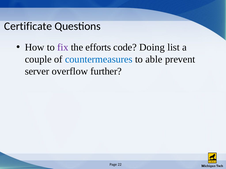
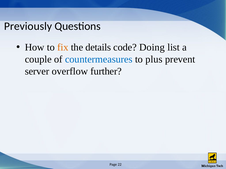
Certificate: Certificate -> Previously (28, 26)
fix colour: purple -> orange (63, 47)
efforts: efforts -> details (98, 47)
able: able -> plus (154, 59)
